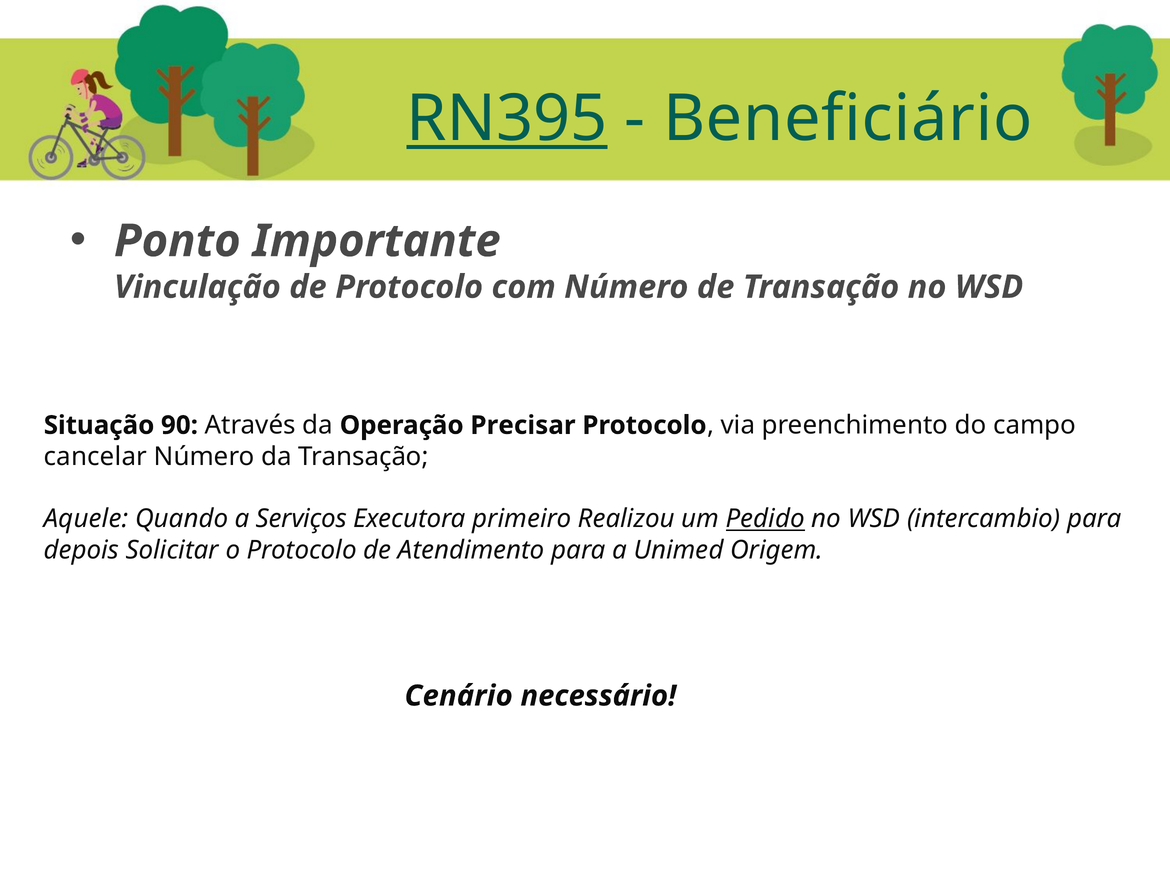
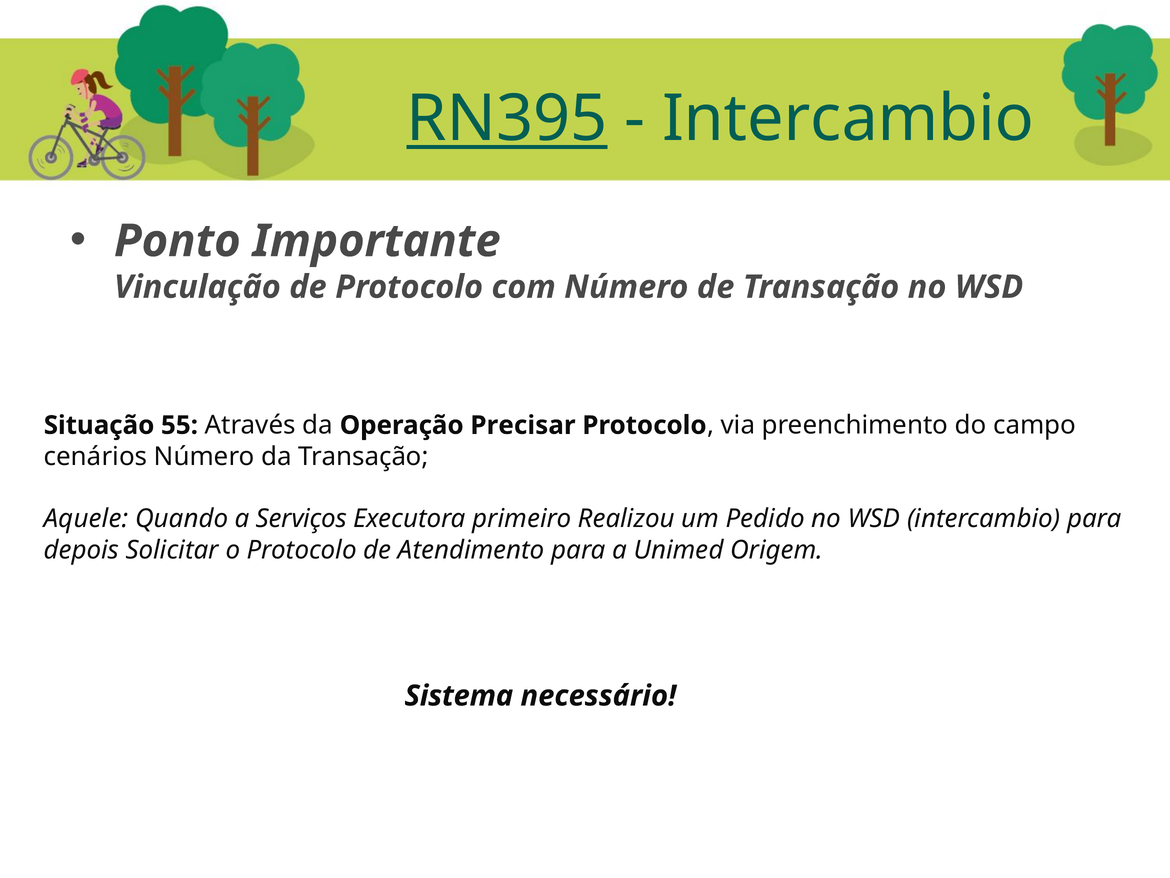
Beneficiário: Beneficiário -> Intercambio (848, 119)
90: 90 -> 55 (179, 425)
cancelar: cancelar -> cenários (95, 456)
Pedido underline: present -> none (765, 519)
Cenário: Cenário -> Sistema (459, 695)
